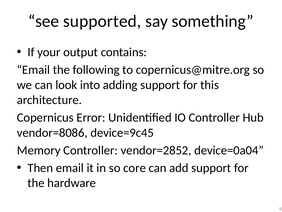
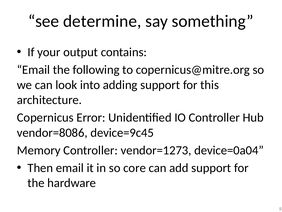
supported: supported -> determine (102, 21)
vendor=2852: vendor=2852 -> vendor=1273 (156, 150)
